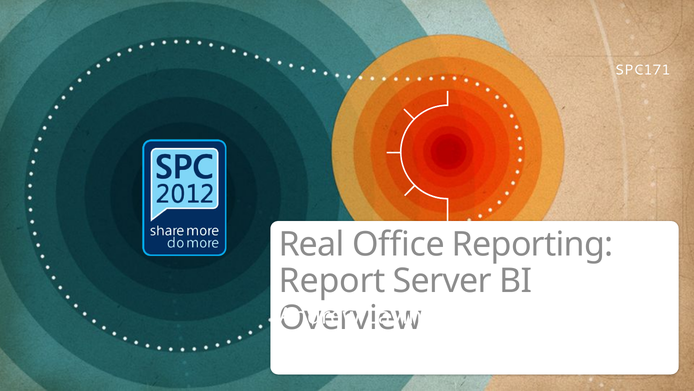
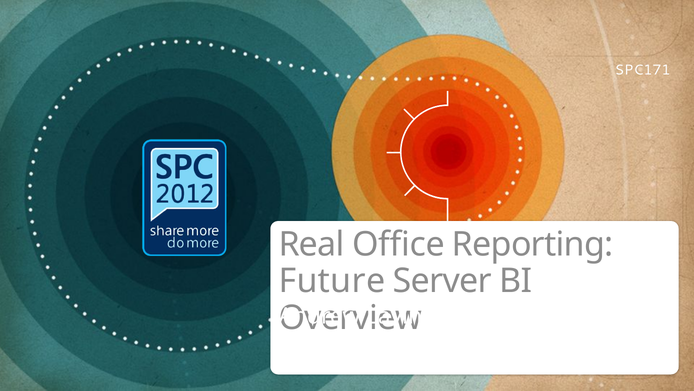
Report: Report -> Future (332, 281)
